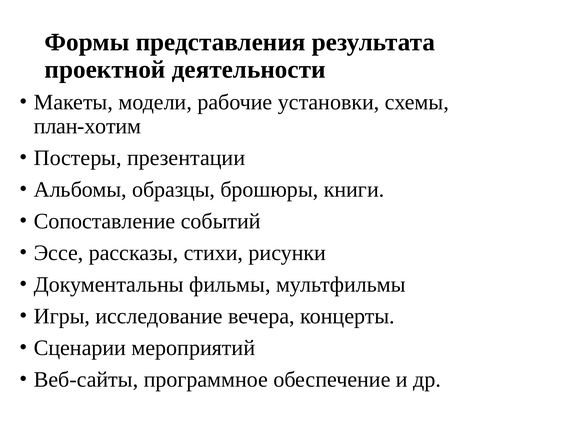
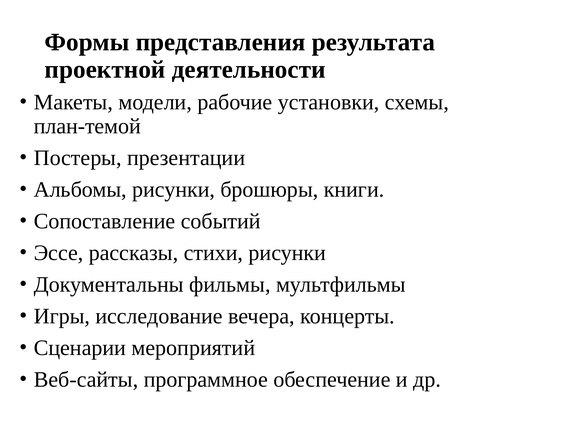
план-хотим: план-хотим -> план-темой (87, 126)
Альбомы образцы: образцы -> рисунки (174, 190)
